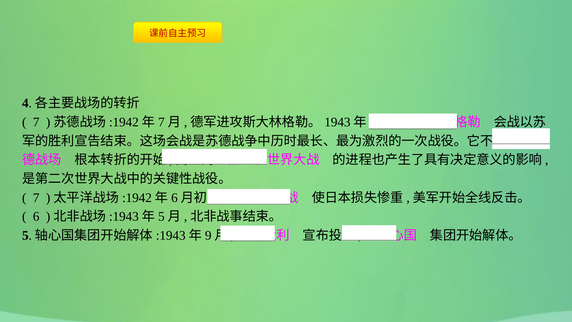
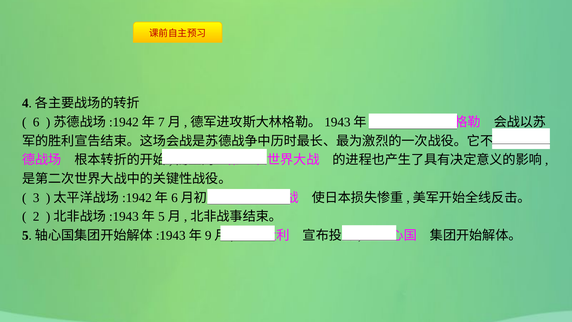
7: 7 -> 6 (36, 122)
7: 7 -> 3 (36, 198)
6: 6 -> 2 (36, 216)
